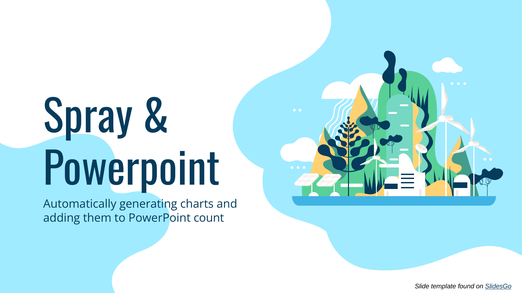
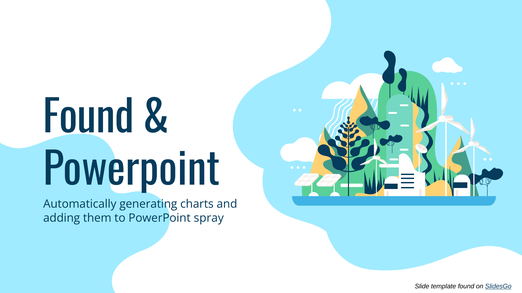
Spray: Spray -> Found (88, 119)
count: count -> spray (209, 218)
